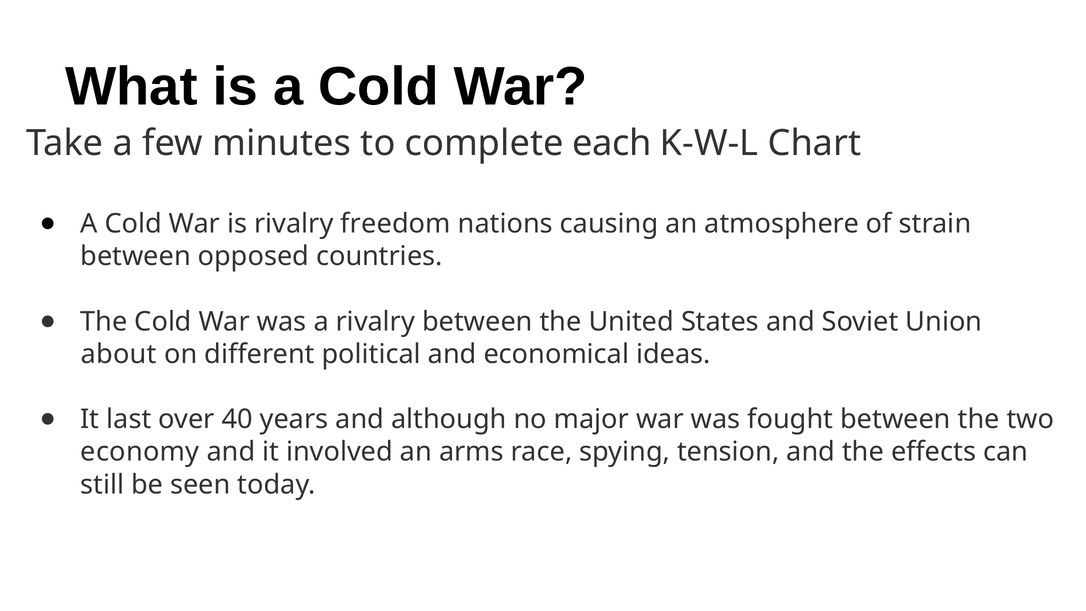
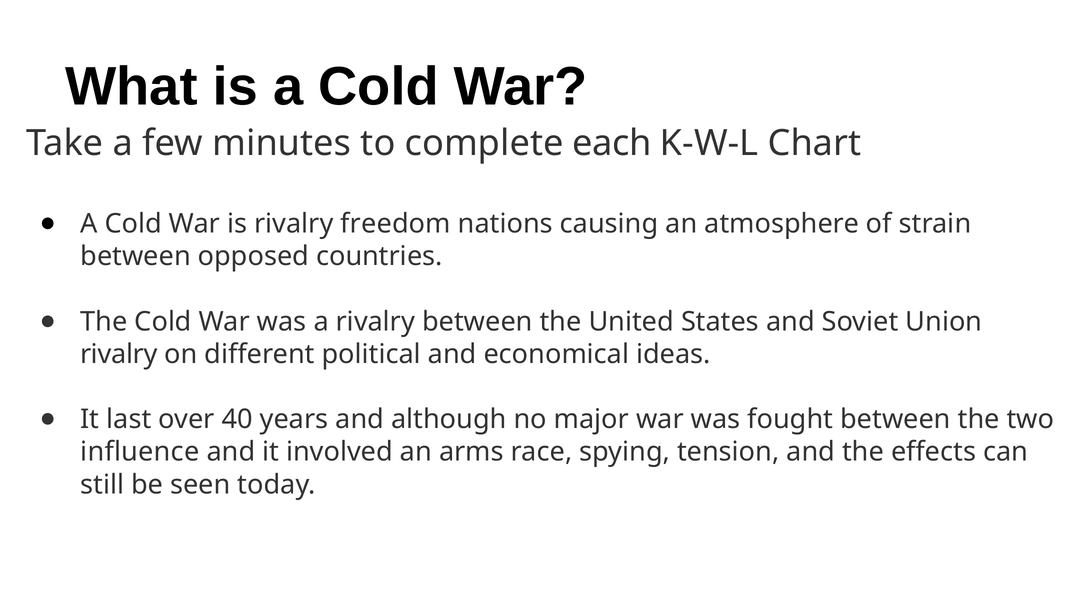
about: about -> rivalry (119, 354)
economy: economy -> influence (140, 452)
